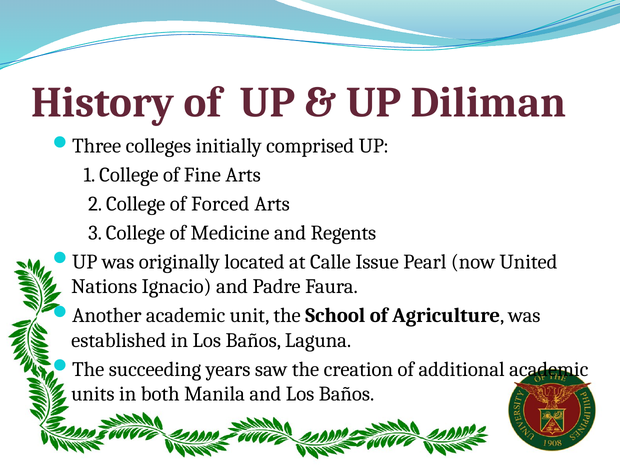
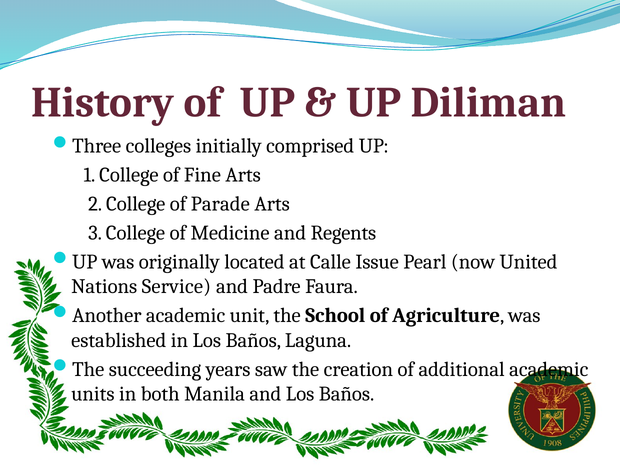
Forced: Forced -> Parade (220, 204)
Ignacio: Ignacio -> Service (176, 287)
